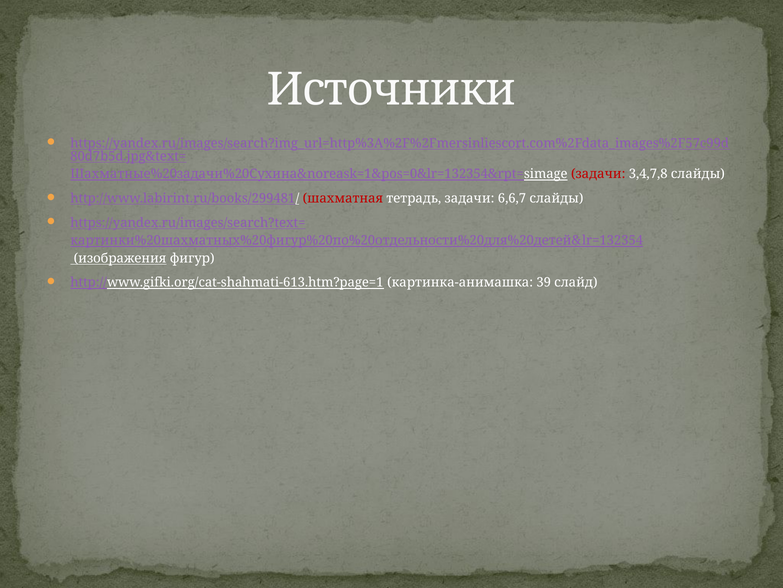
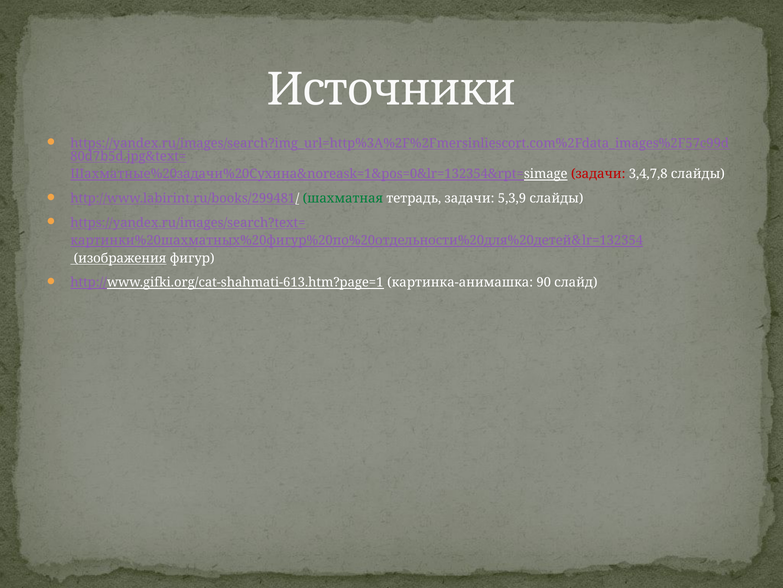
шахматная colour: red -> green (343, 198)
6,6,7: 6,6,7 -> 5,3,9 (512, 198)
39: 39 -> 90 (544, 282)
